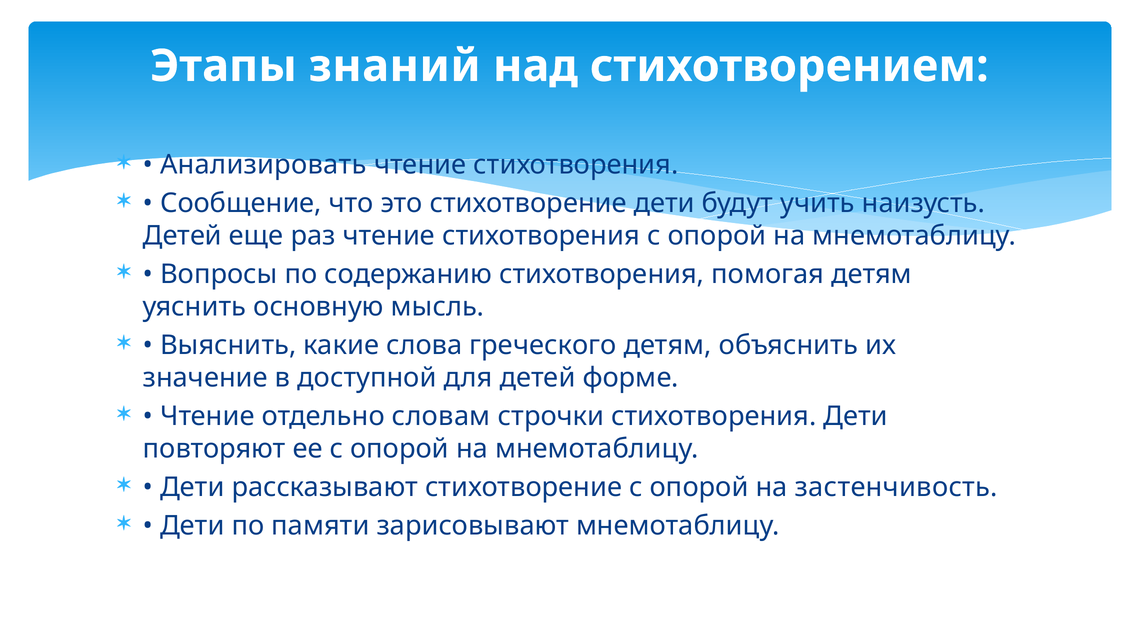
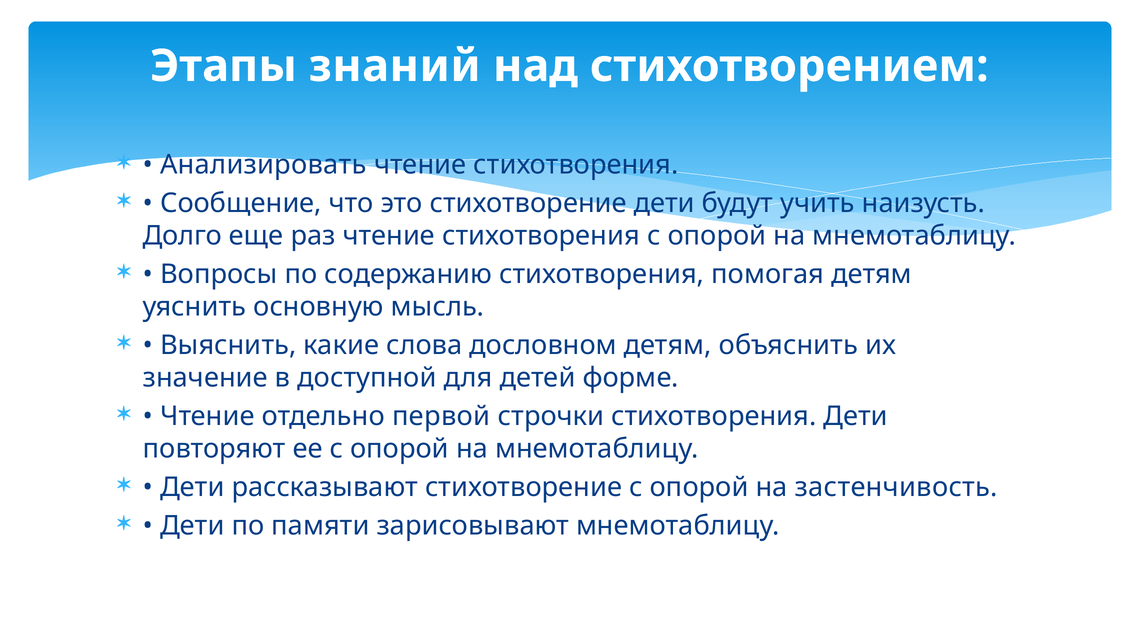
Детей: Детей -> Долго (182, 236)
греческого: греческого -> дословном (543, 346)
словам: словам -> первой (441, 417)
